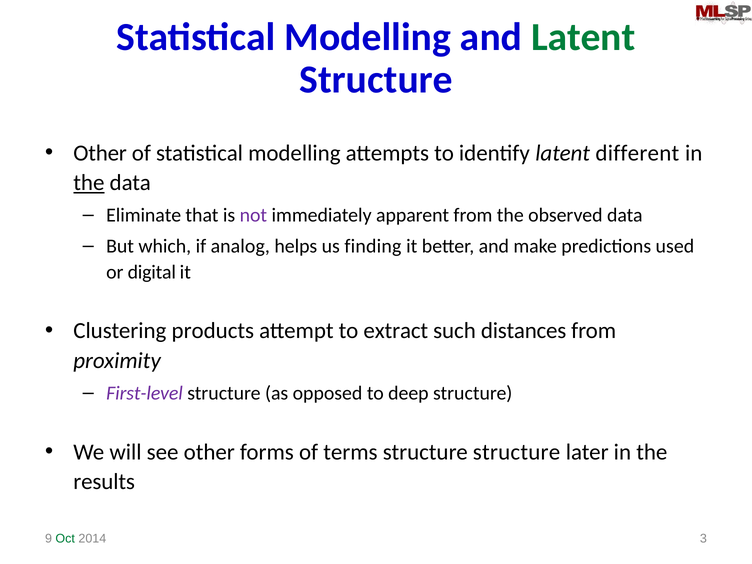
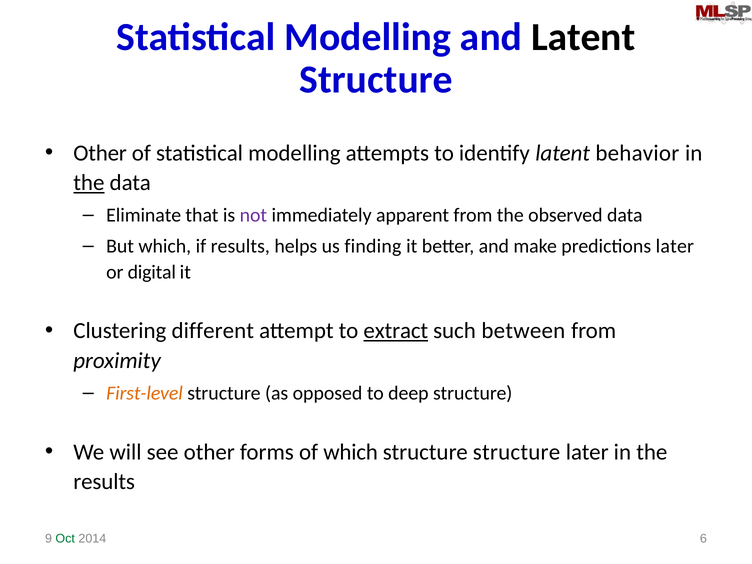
Latent colour: green -> black (583, 37)
different: different -> behavior (637, 153)
if analog: analog -> results (240, 246)
predictions used: used -> later (675, 246)
products: products -> different (213, 331)
extract underline: none -> present (396, 331)
distances: distances -> between (523, 331)
First-level colour: purple -> orange (145, 393)
of terms: terms -> which (351, 452)
3: 3 -> 6 (703, 539)
